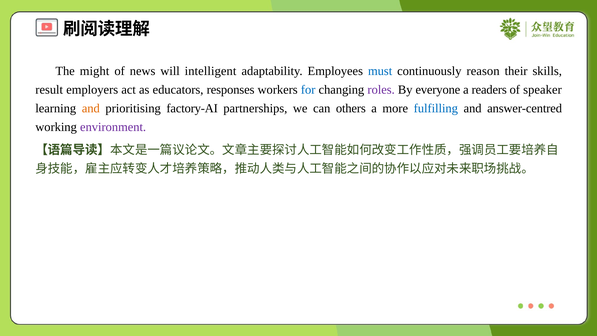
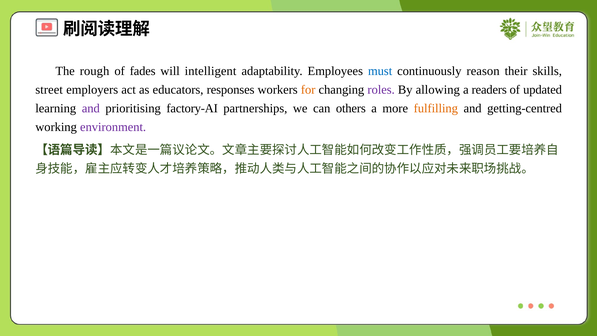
might: might -> rough (95, 71)
news: news -> fades (143, 71)
result: result -> street (49, 90)
for colour: blue -> orange (308, 90)
everyone: everyone -> allowing (438, 90)
speaker: speaker -> updated (543, 90)
and colour: orange -> purple (91, 108)
fulfilling colour: blue -> orange (436, 108)
answer-centred: answer-centred -> getting-centred (525, 108)
